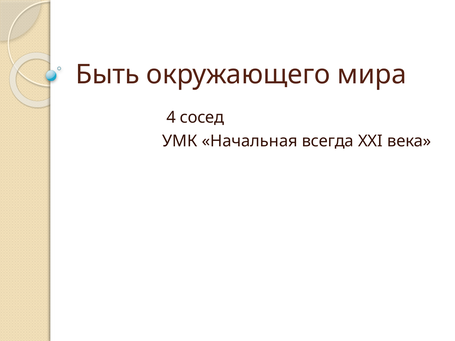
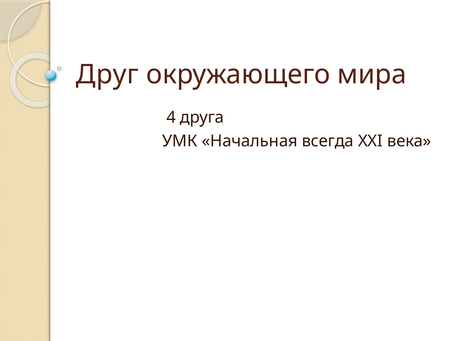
Быть: Быть -> Друг (107, 75)
сосед: сосед -> друга (202, 118)
